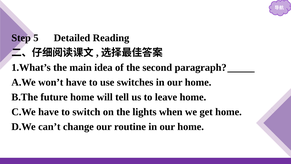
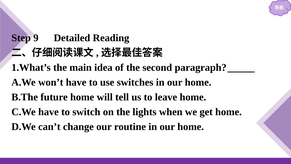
5: 5 -> 9 (36, 38)
